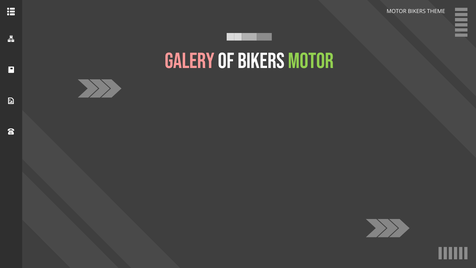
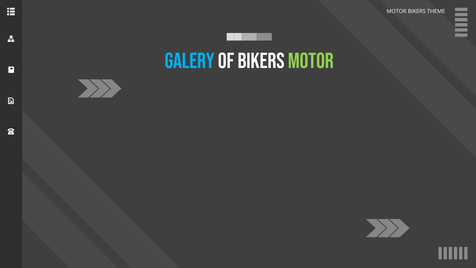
Galery colour: pink -> light blue (190, 61)
